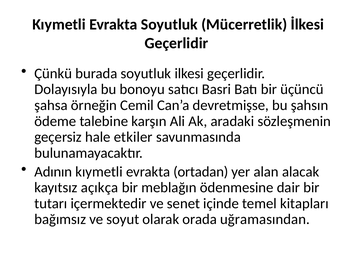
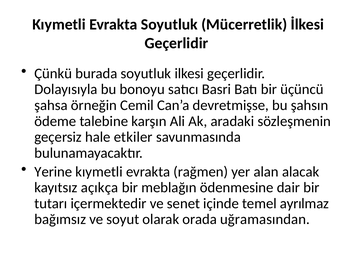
Adının: Adının -> Yerine (53, 172)
ortadan: ortadan -> rağmen (201, 172)
kitapları: kitapları -> ayrılmaz (304, 203)
